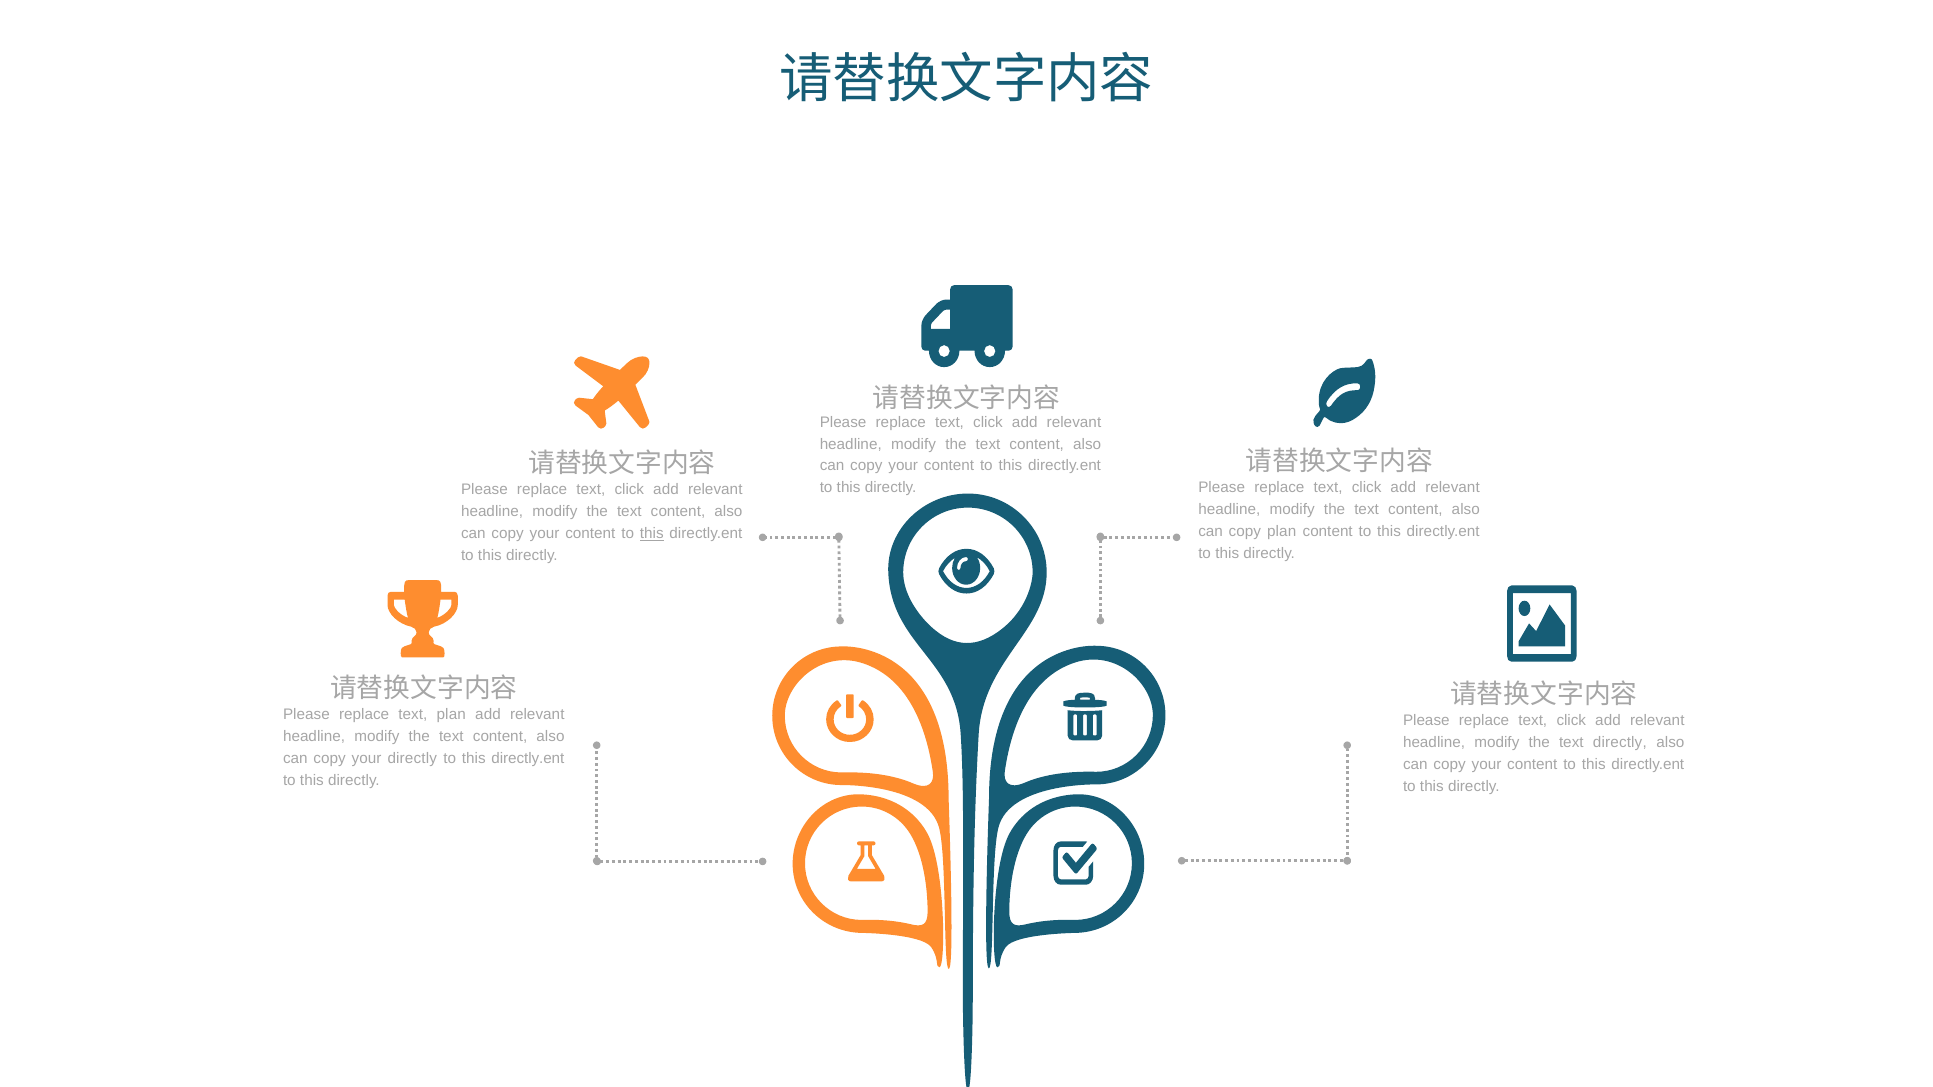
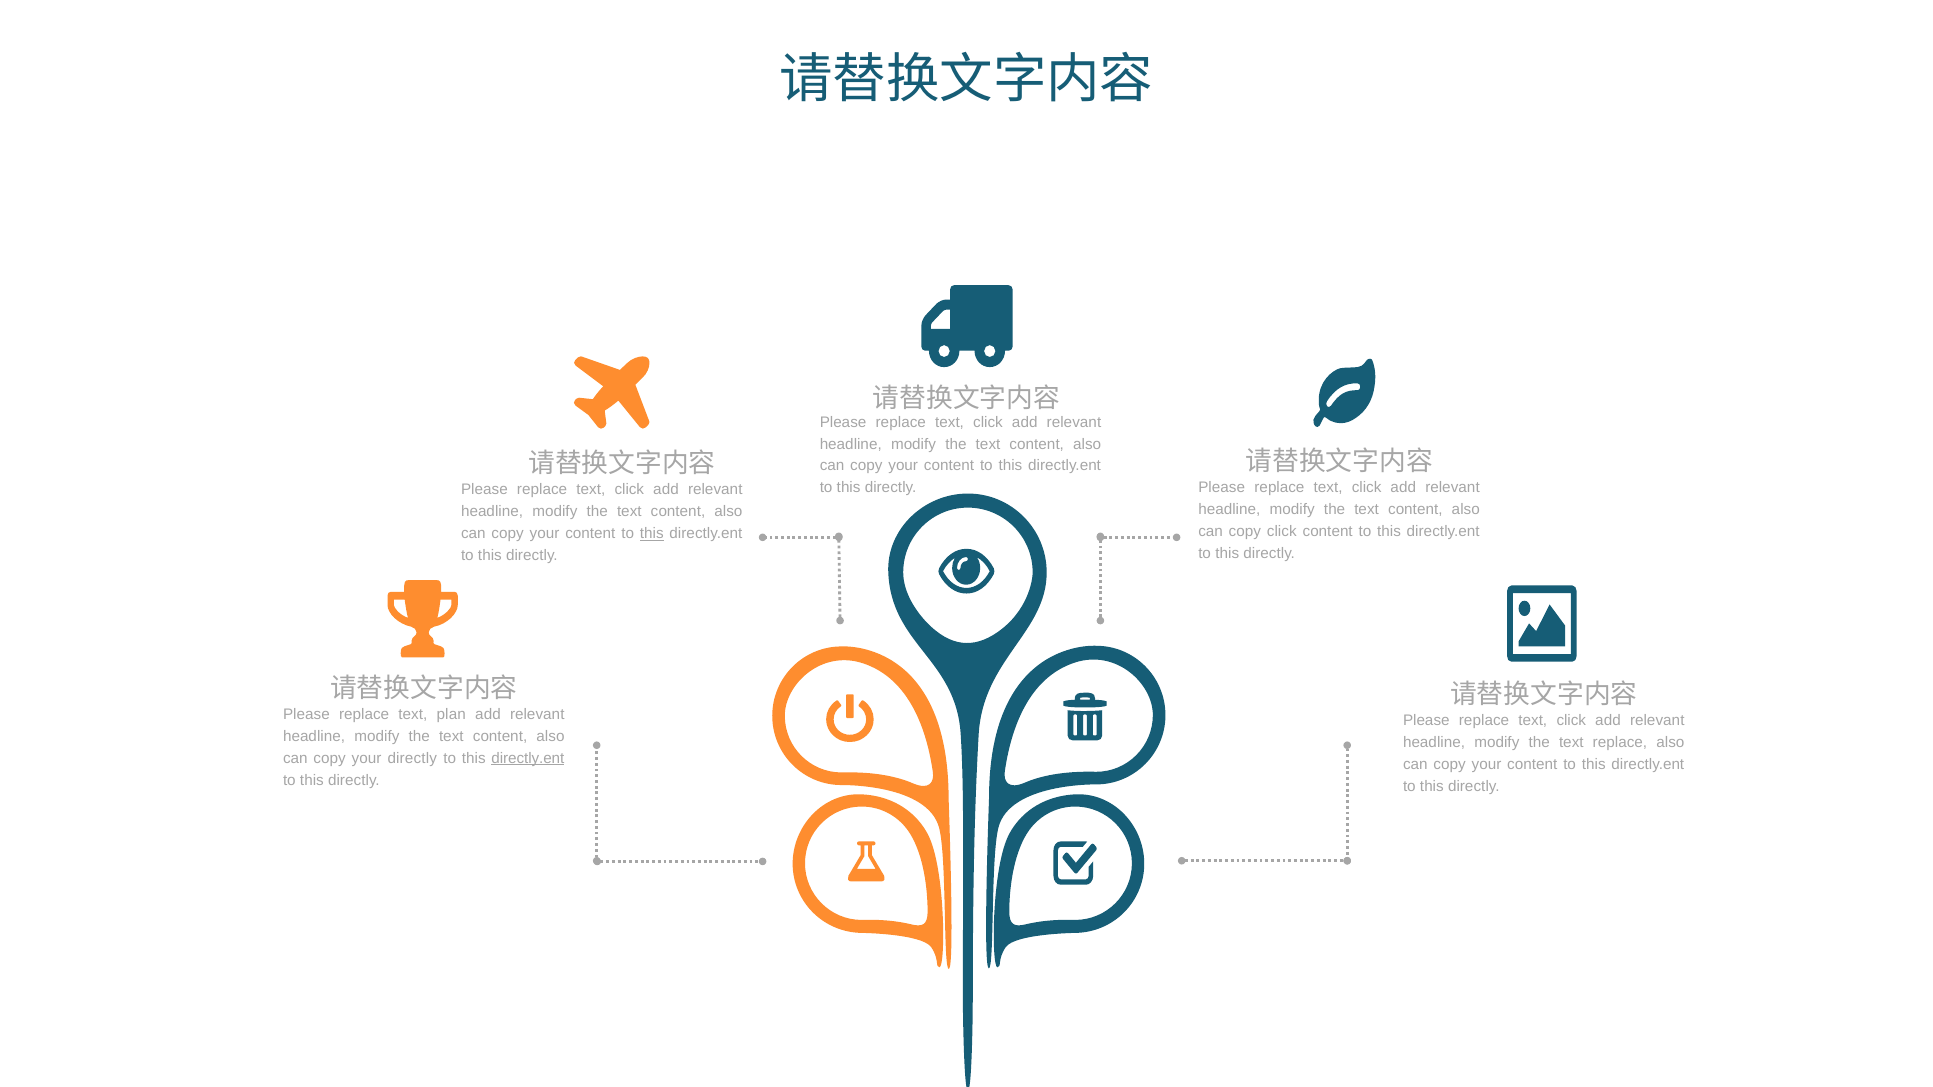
copy plan: plan -> click (1282, 532)
text directly: directly -> replace (1620, 742)
directly.ent underline: none -> present (528, 758)
